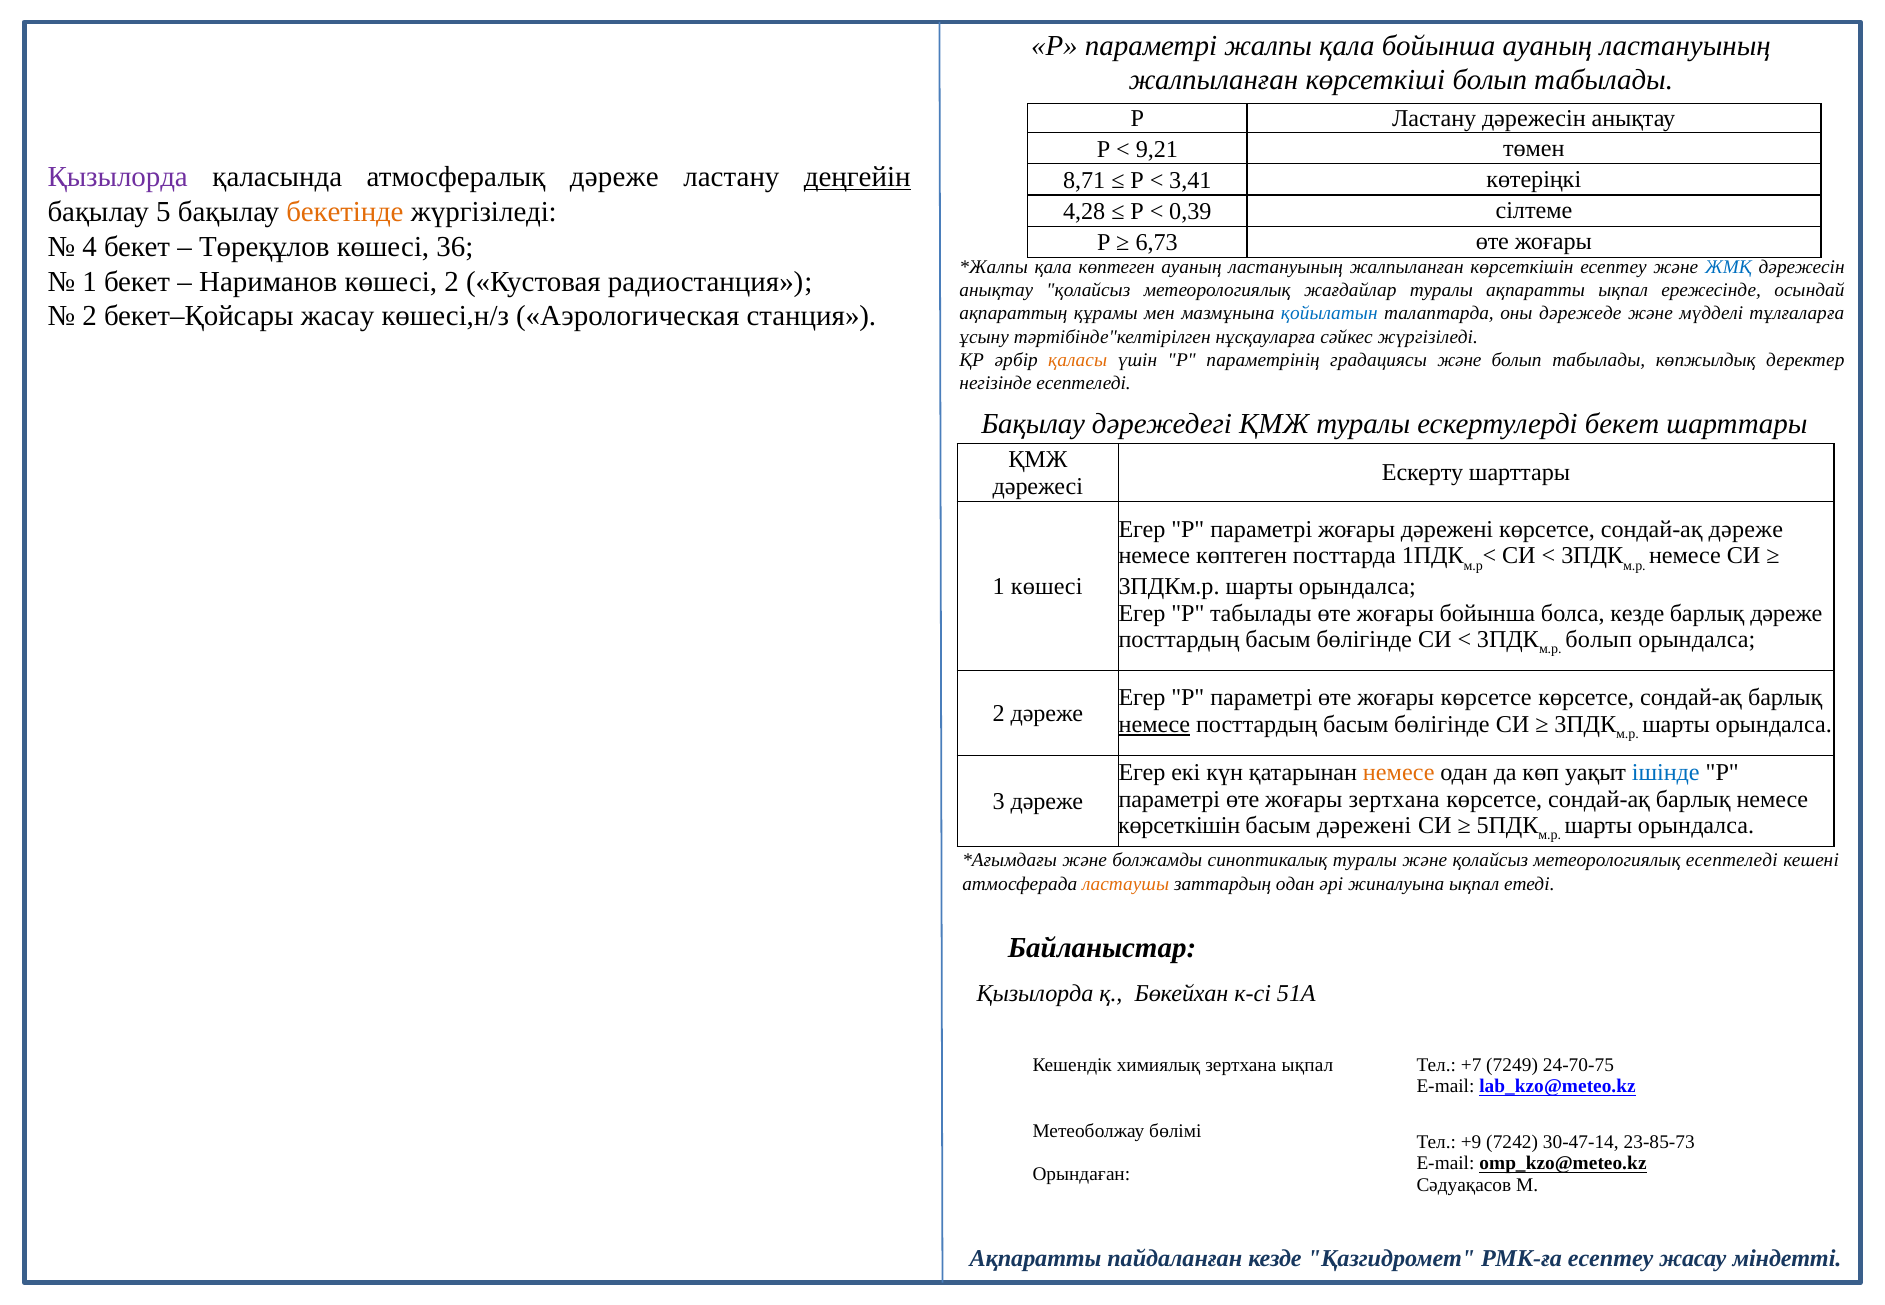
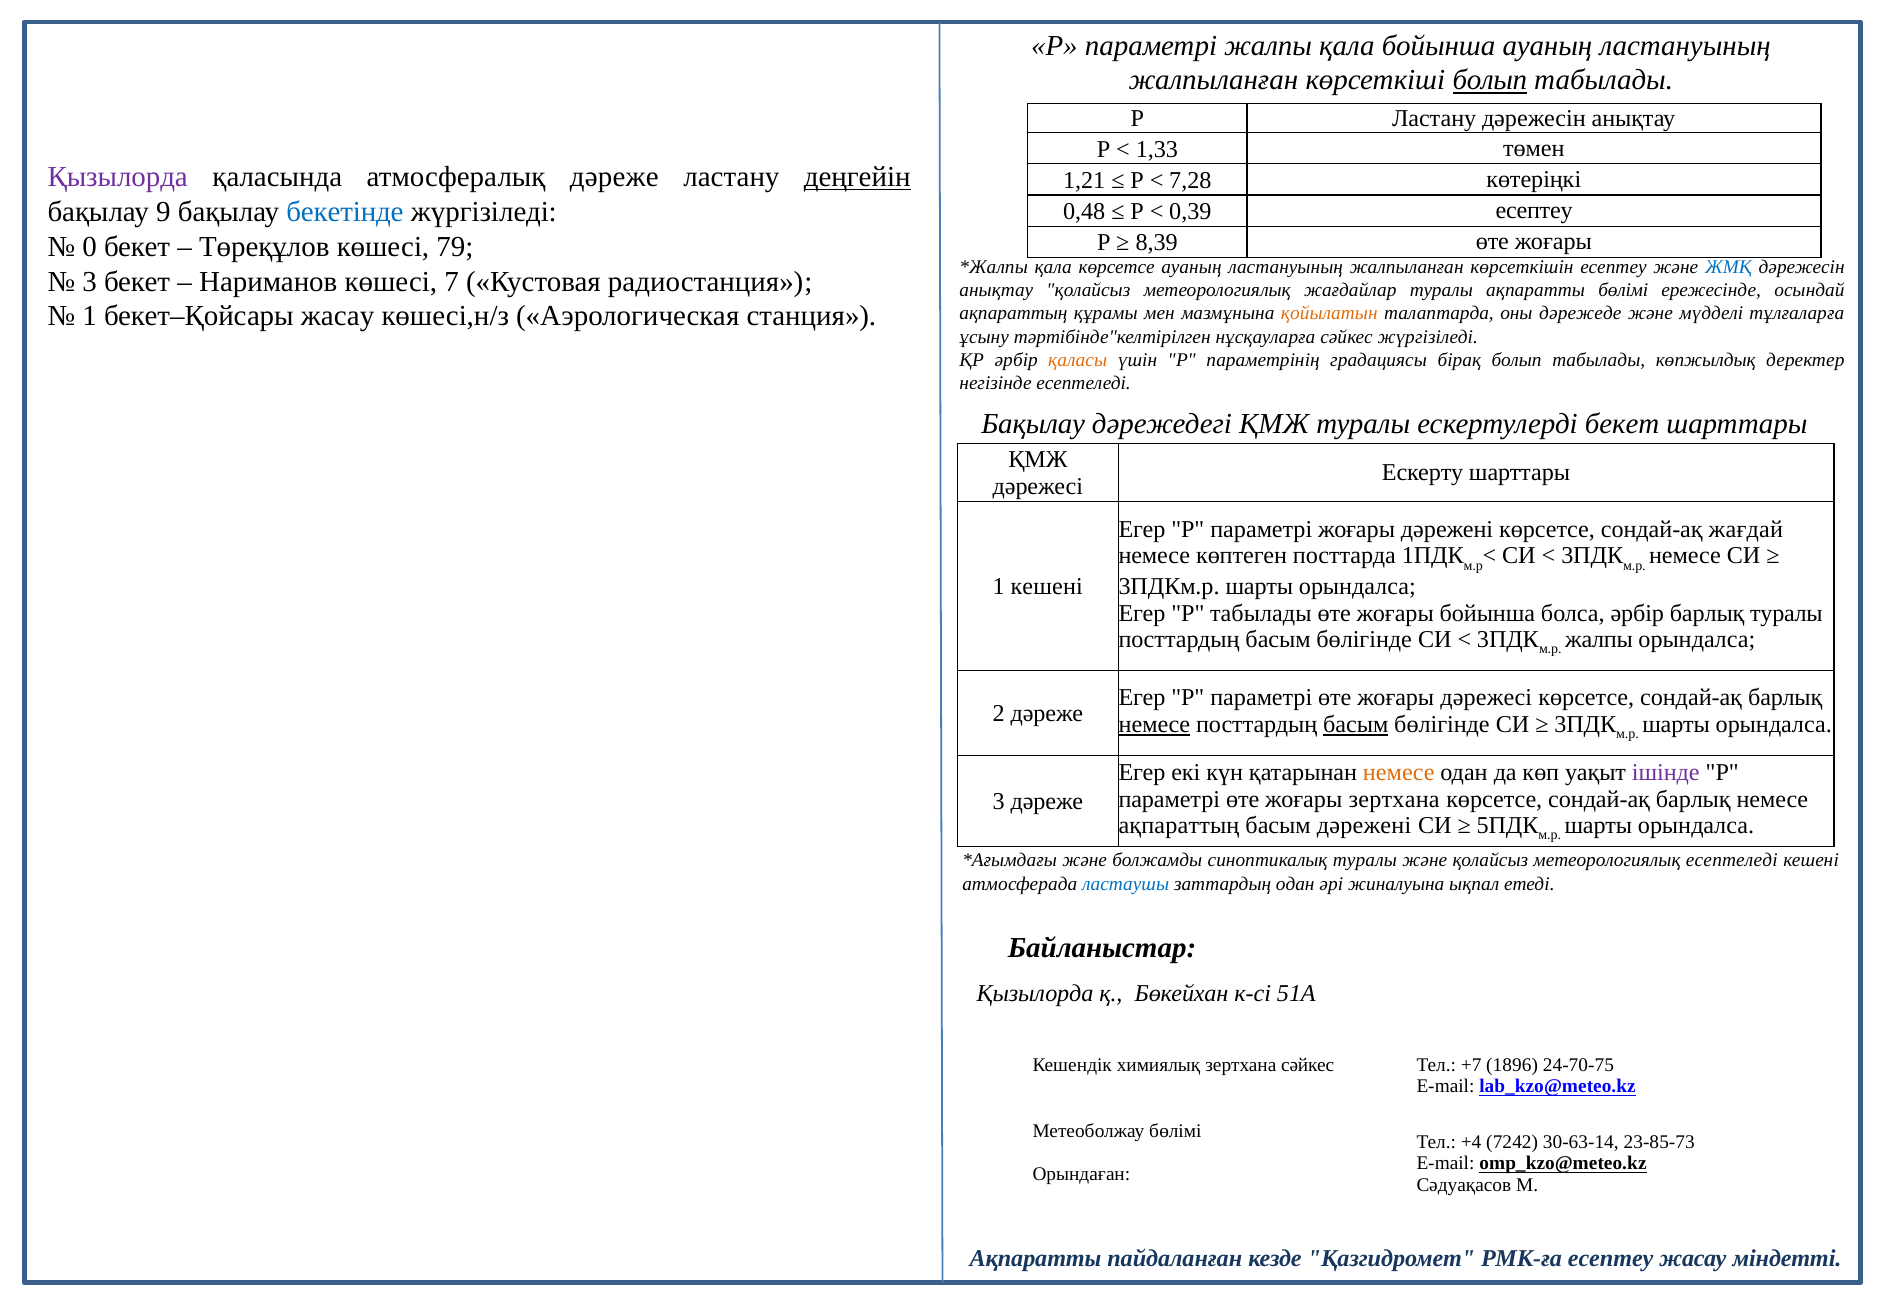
болып underline: none -> present (1490, 80)
9,21: 9,21 -> 1,33 (1157, 149)
8,71: 8,71 -> 1,21 (1084, 181)
3,41: 3,41 -> 7,28 (1190, 181)
5: 5 -> 9 (163, 212)
бекетінде colour: orange -> blue (345, 212)
4,28: 4,28 -> 0,48 (1084, 212)
0,39 сілтеме: сілтеме -> есептеу (1534, 211)
6,73: 6,73 -> 8,39 (1157, 243)
4: 4 -> 0 (90, 247)
36: 36 -> 79 (455, 247)
қала көптеген: көптеген -> көрсетсе (1117, 267)
1: 1 -> 3 (90, 281)
көшесі 2: 2 -> 7 (452, 281)
ақпаратты ықпал: ықпал -> бөлімі (1623, 290)
2: 2 -> 1 (90, 316)
қойылатын colour: blue -> orange (1329, 314)
градациясы және: және -> бірақ (1459, 360)
сондай-ақ дәреже: дәреже -> жағдай (1746, 529)
1 көшесі: көшесі -> кешені (1047, 586)
болса кезде: кезде -> әрбір (1637, 613)
барлық дәреже: дәреже -> туралы (1786, 613)
болып: болып -> жалпы (1599, 640)
жоғары көрсетсе: көрсетсе -> дәрежесі (1486, 698)
басым underline: none -> present (1356, 725)
ішінде colour: blue -> purple (1666, 772)
көрсеткішін: көрсеткішін -> ақпараттың (1179, 826)
ластаушы colour: orange -> blue (1126, 884)
зертхана ықпал: ықпал -> сәйкес (1308, 1065)
7249: 7249 -> 1896 (1512, 1065)
+9: +9 -> +4 (1471, 1142)
30-47-14: 30-47-14 -> 30-63-14 (1581, 1142)
